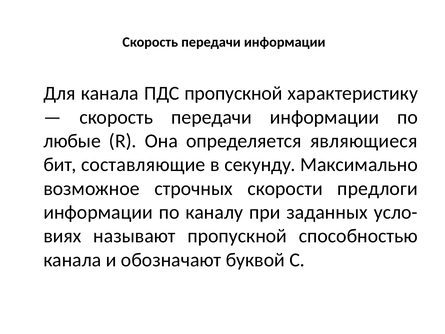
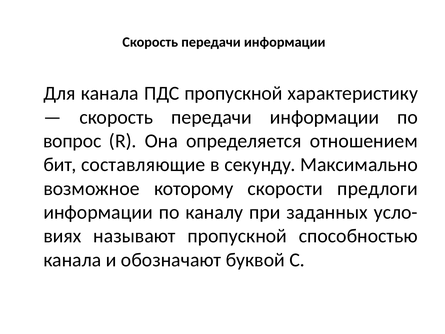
любые: любые -> вопрос (72, 141)
являющиеся: являющиеся -> отношением (364, 141)
строчных: строчных -> которому (194, 188)
